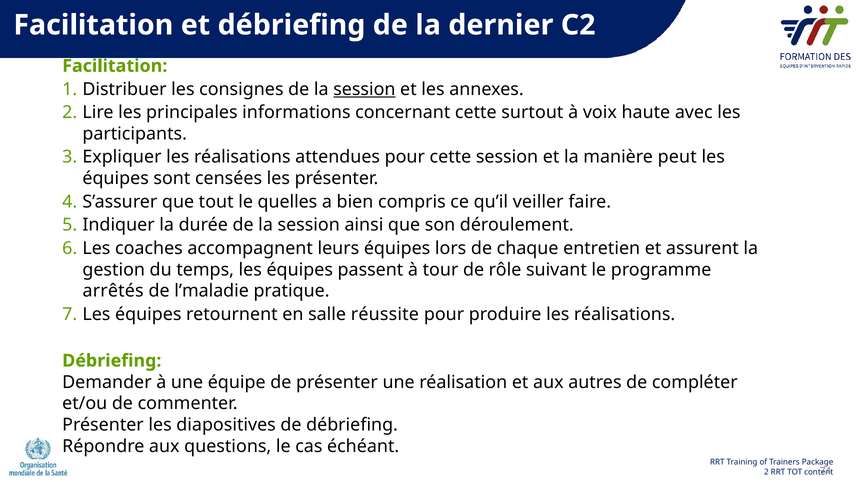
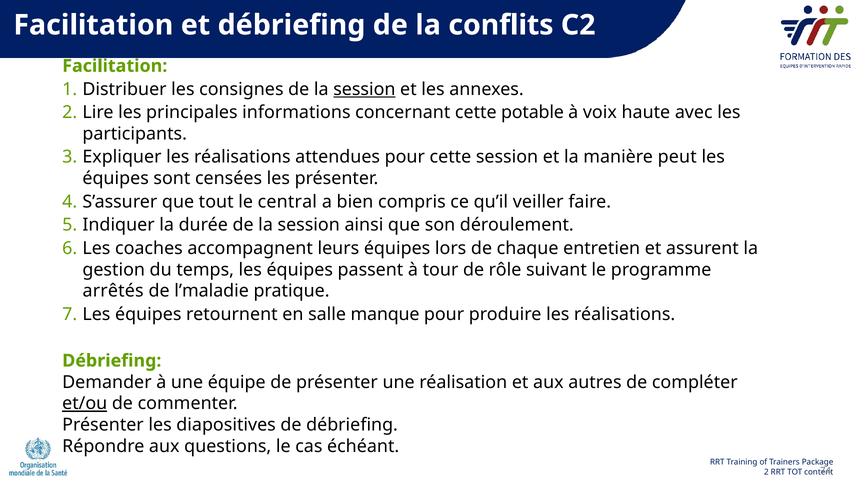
dernier: dernier -> conflits (501, 25)
surtout: surtout -> potable (532, 112)
quelles: quelles -> central (287, 202)
réussite: réussite -> manque (385, 314)
et/ou underline: none -> present (85, 404)
